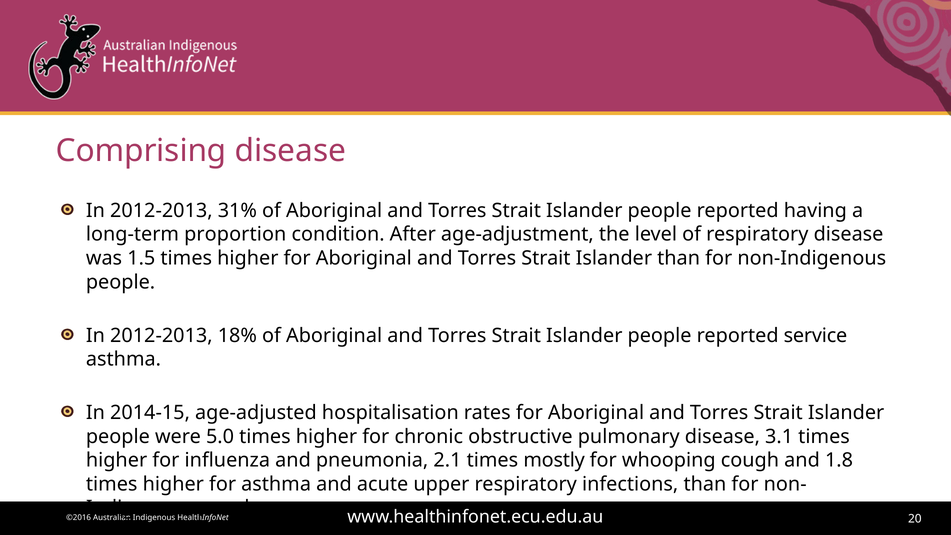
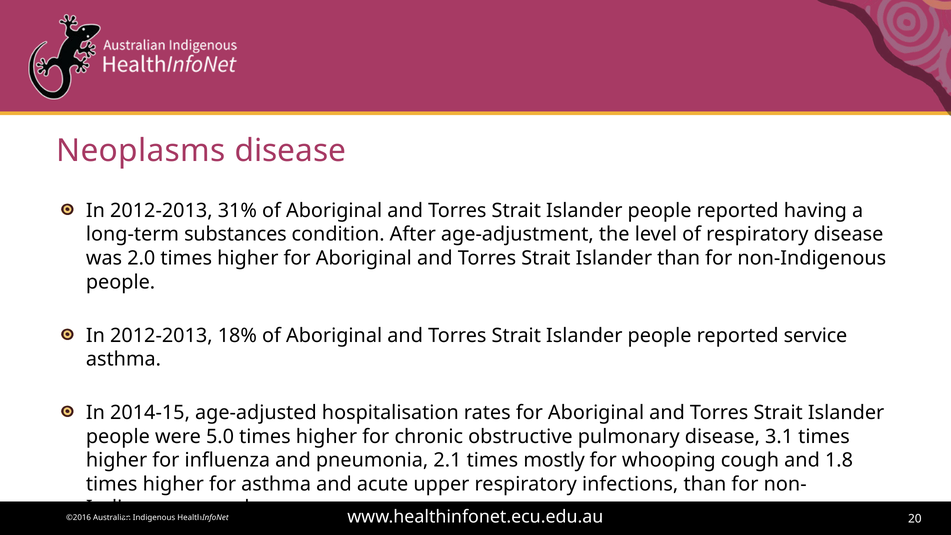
Comprising: Comprising -> Neoplasms (141, 151)
proportion: proportion -> substances (235, 234)
1.5: 1.5 -> 2.0 (141, 258)
